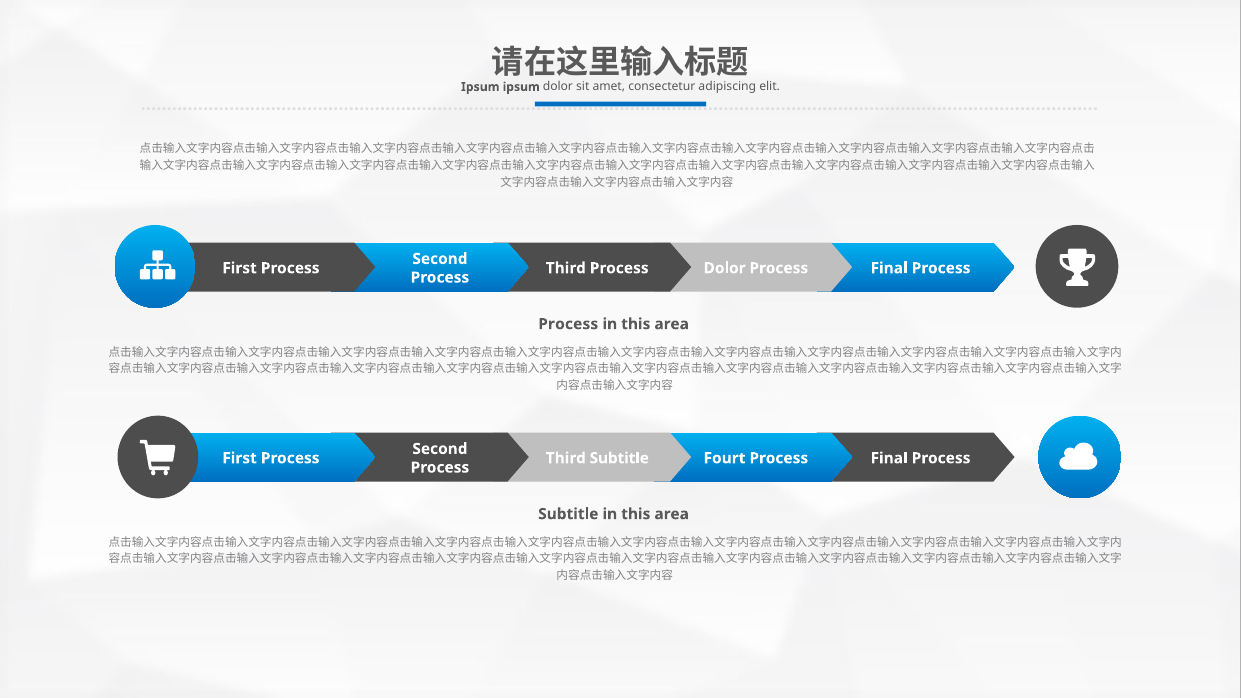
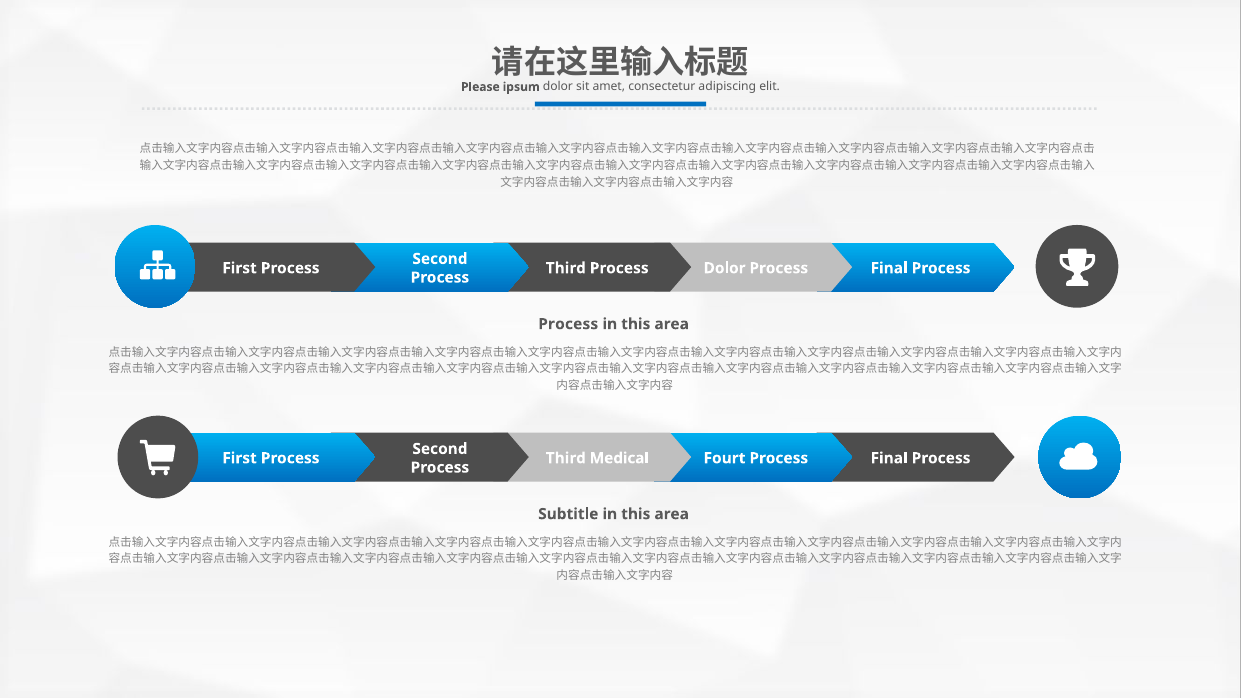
Ipsum: Ipsum -> Please (480, 87)
Third Subtitle: Subtitle -> Medical (619, 458)
